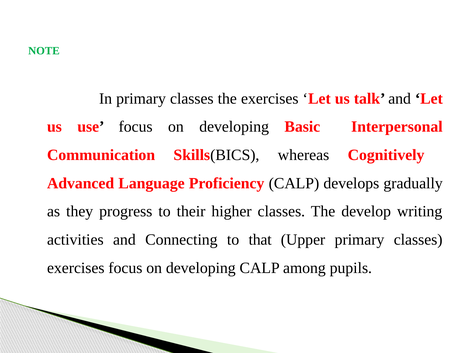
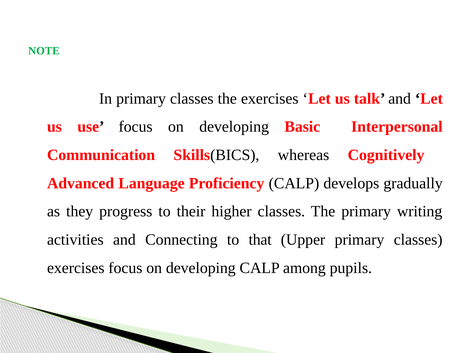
The develop: develop -> primary (366, 212)
